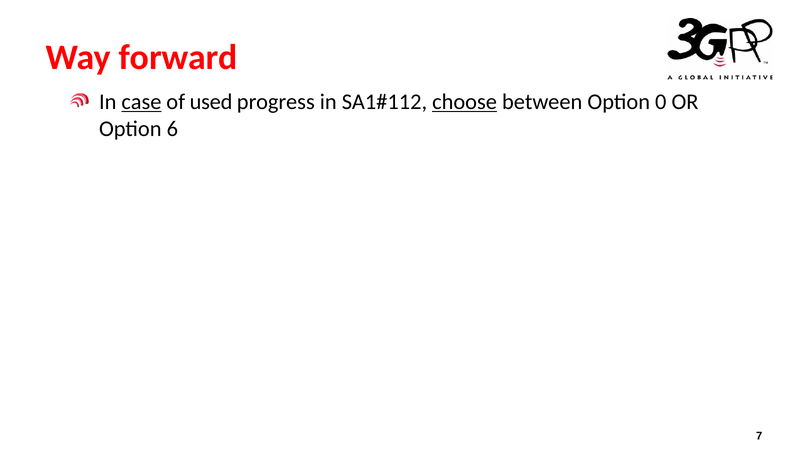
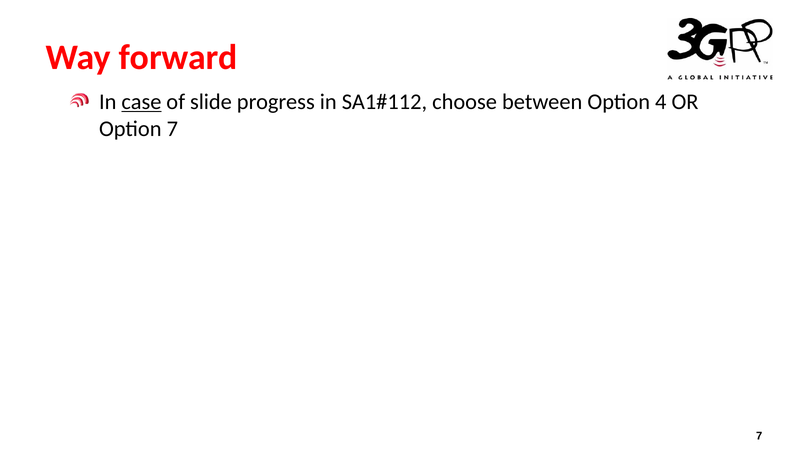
used: used -> slide (211, 102)
choose underline: present -> none (465, 102)
0: 0 -> 4 (661, 102)
Option 6: 6 -> 7 (172, 129)
